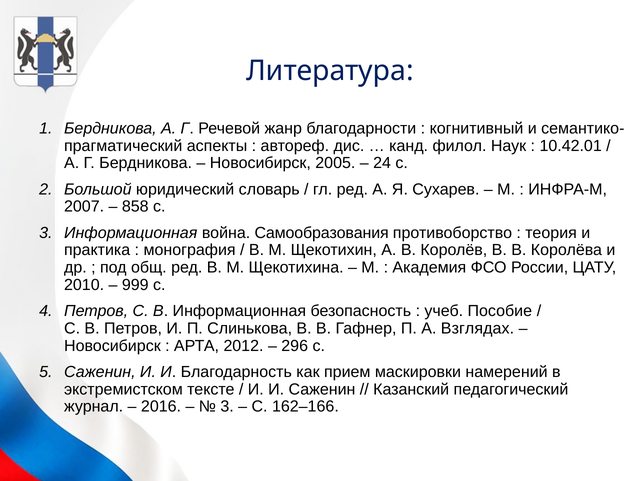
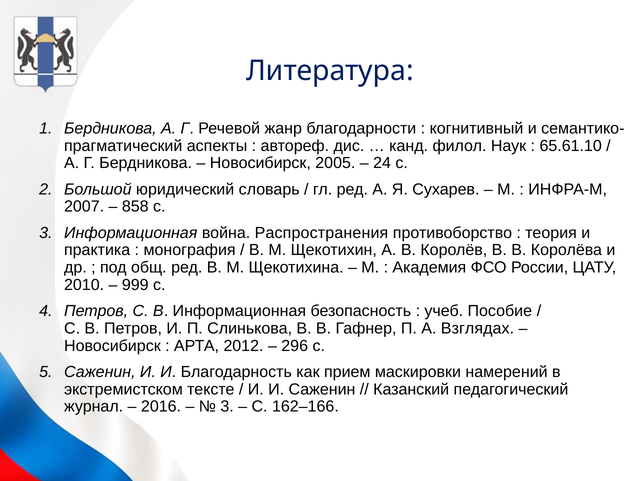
10.42.01: 10.42.01 -> 65.61.10 (571, 146)
Самообразования: Самообразования -> Распространения (321, 233)
